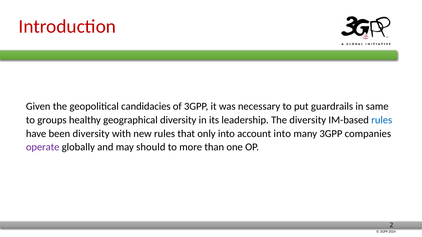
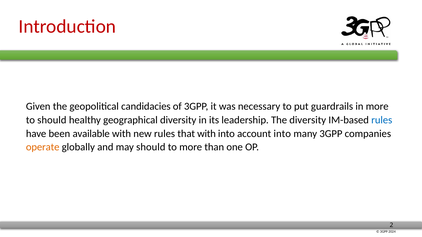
in same: same -> more (377, 107)
to groups: groups -> should (52, 120)
been diversity: diversity -> available (91, 134)
that only: only -> with (207, 134)
operate colour: purple -> orange (43, 147)
